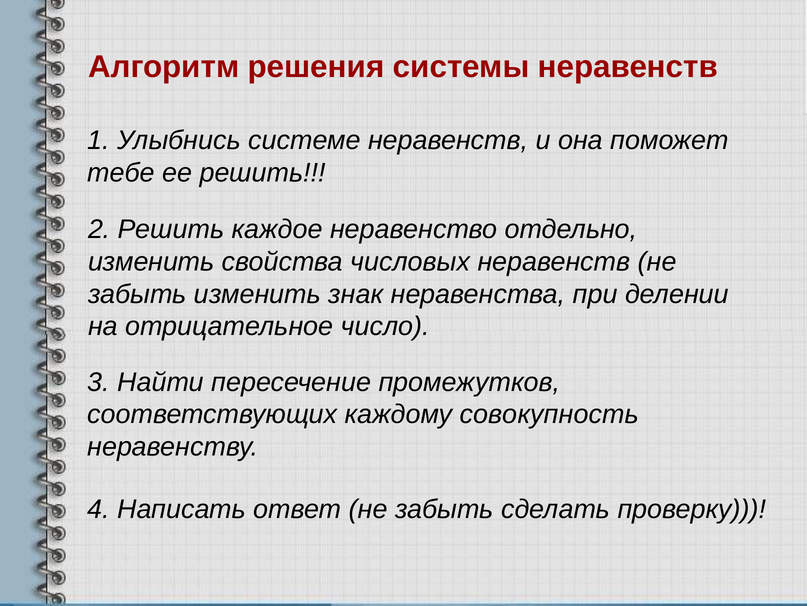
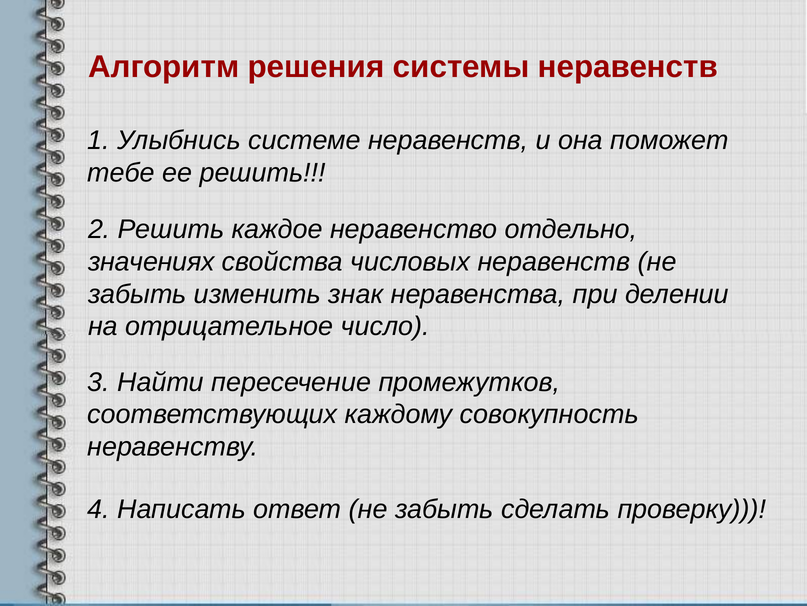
изменить: изменить -> значениях (151, 262)
